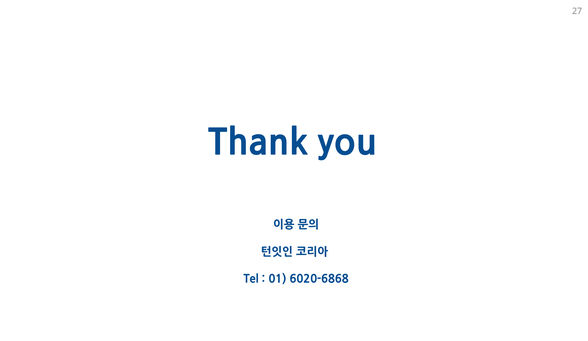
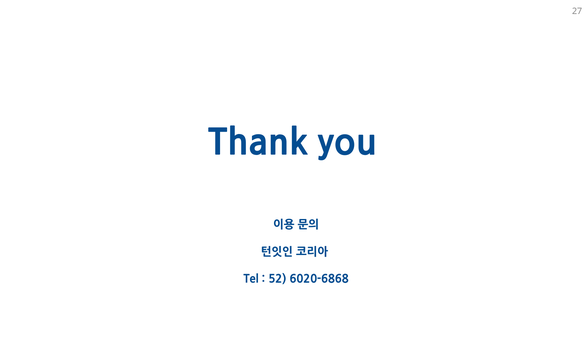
01: 01 -> 52 (277, 279)
